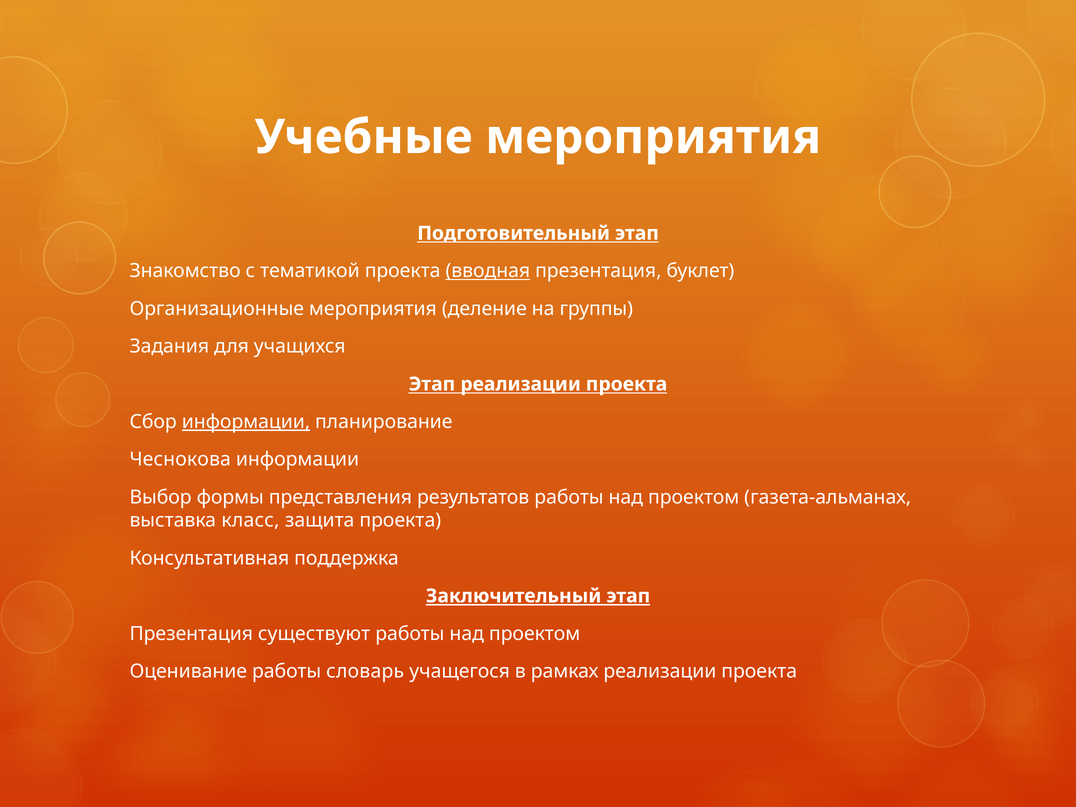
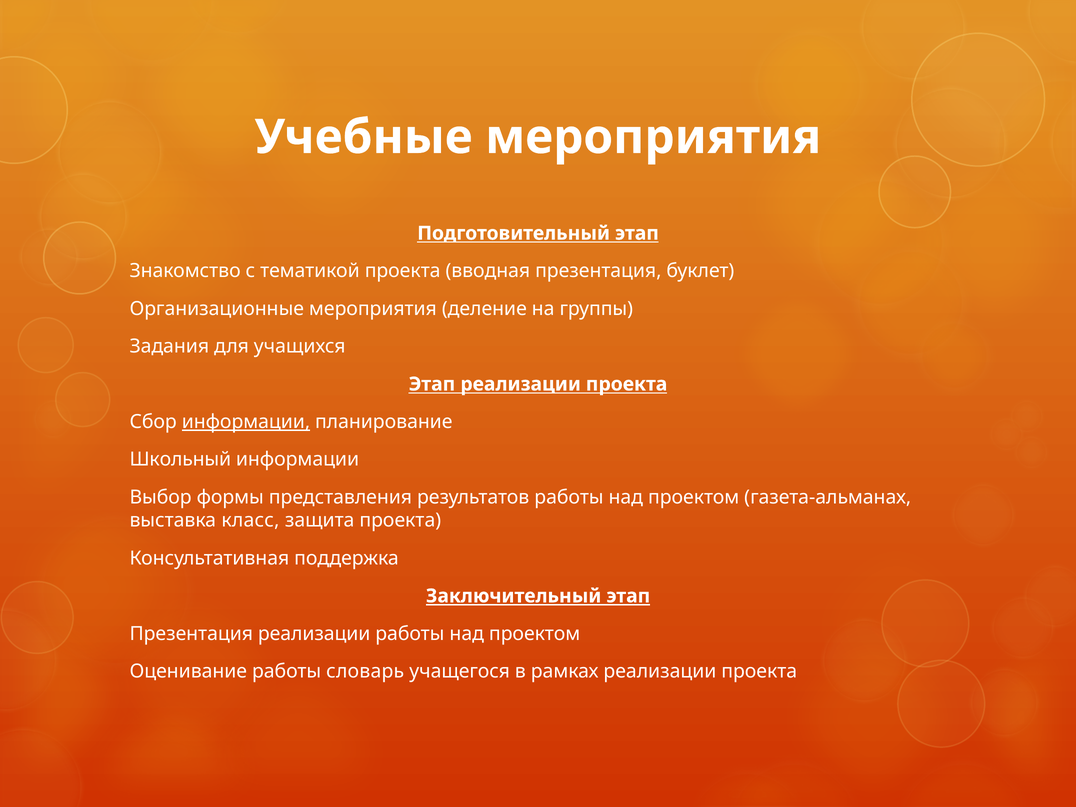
вводная underline: present -> none (488, 271)
Чеснокова: Чеснокова -> Школьный (180, 460)
Презентация существуют: существуют -> реализации (314, 634)
